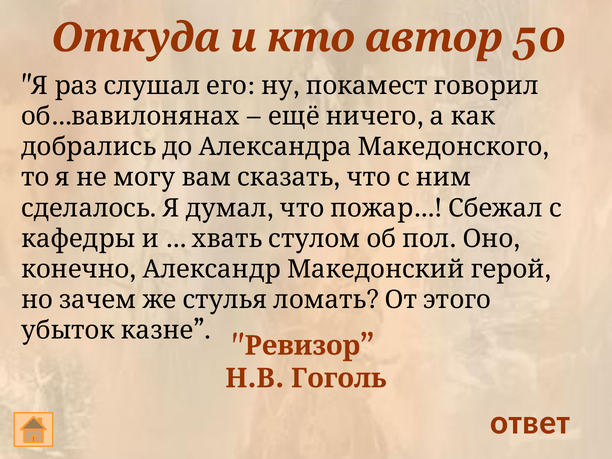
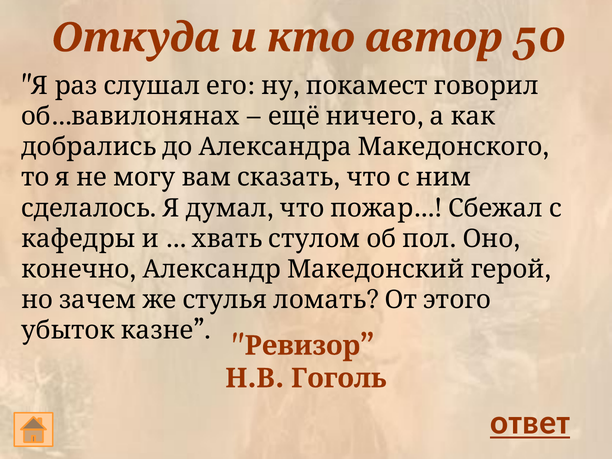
ответ underline: none -> present (530, 423)
